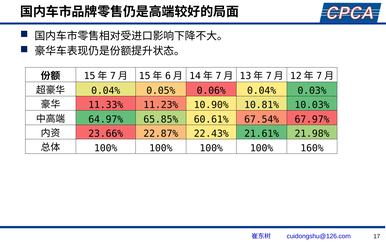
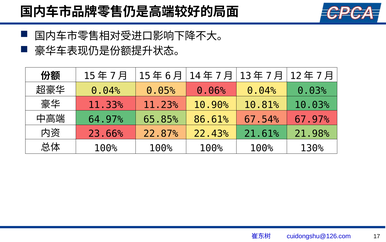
60.61%: 60.61% -> 86.61% (211, 119)
160%: 160% -> 130% (312, 148)
